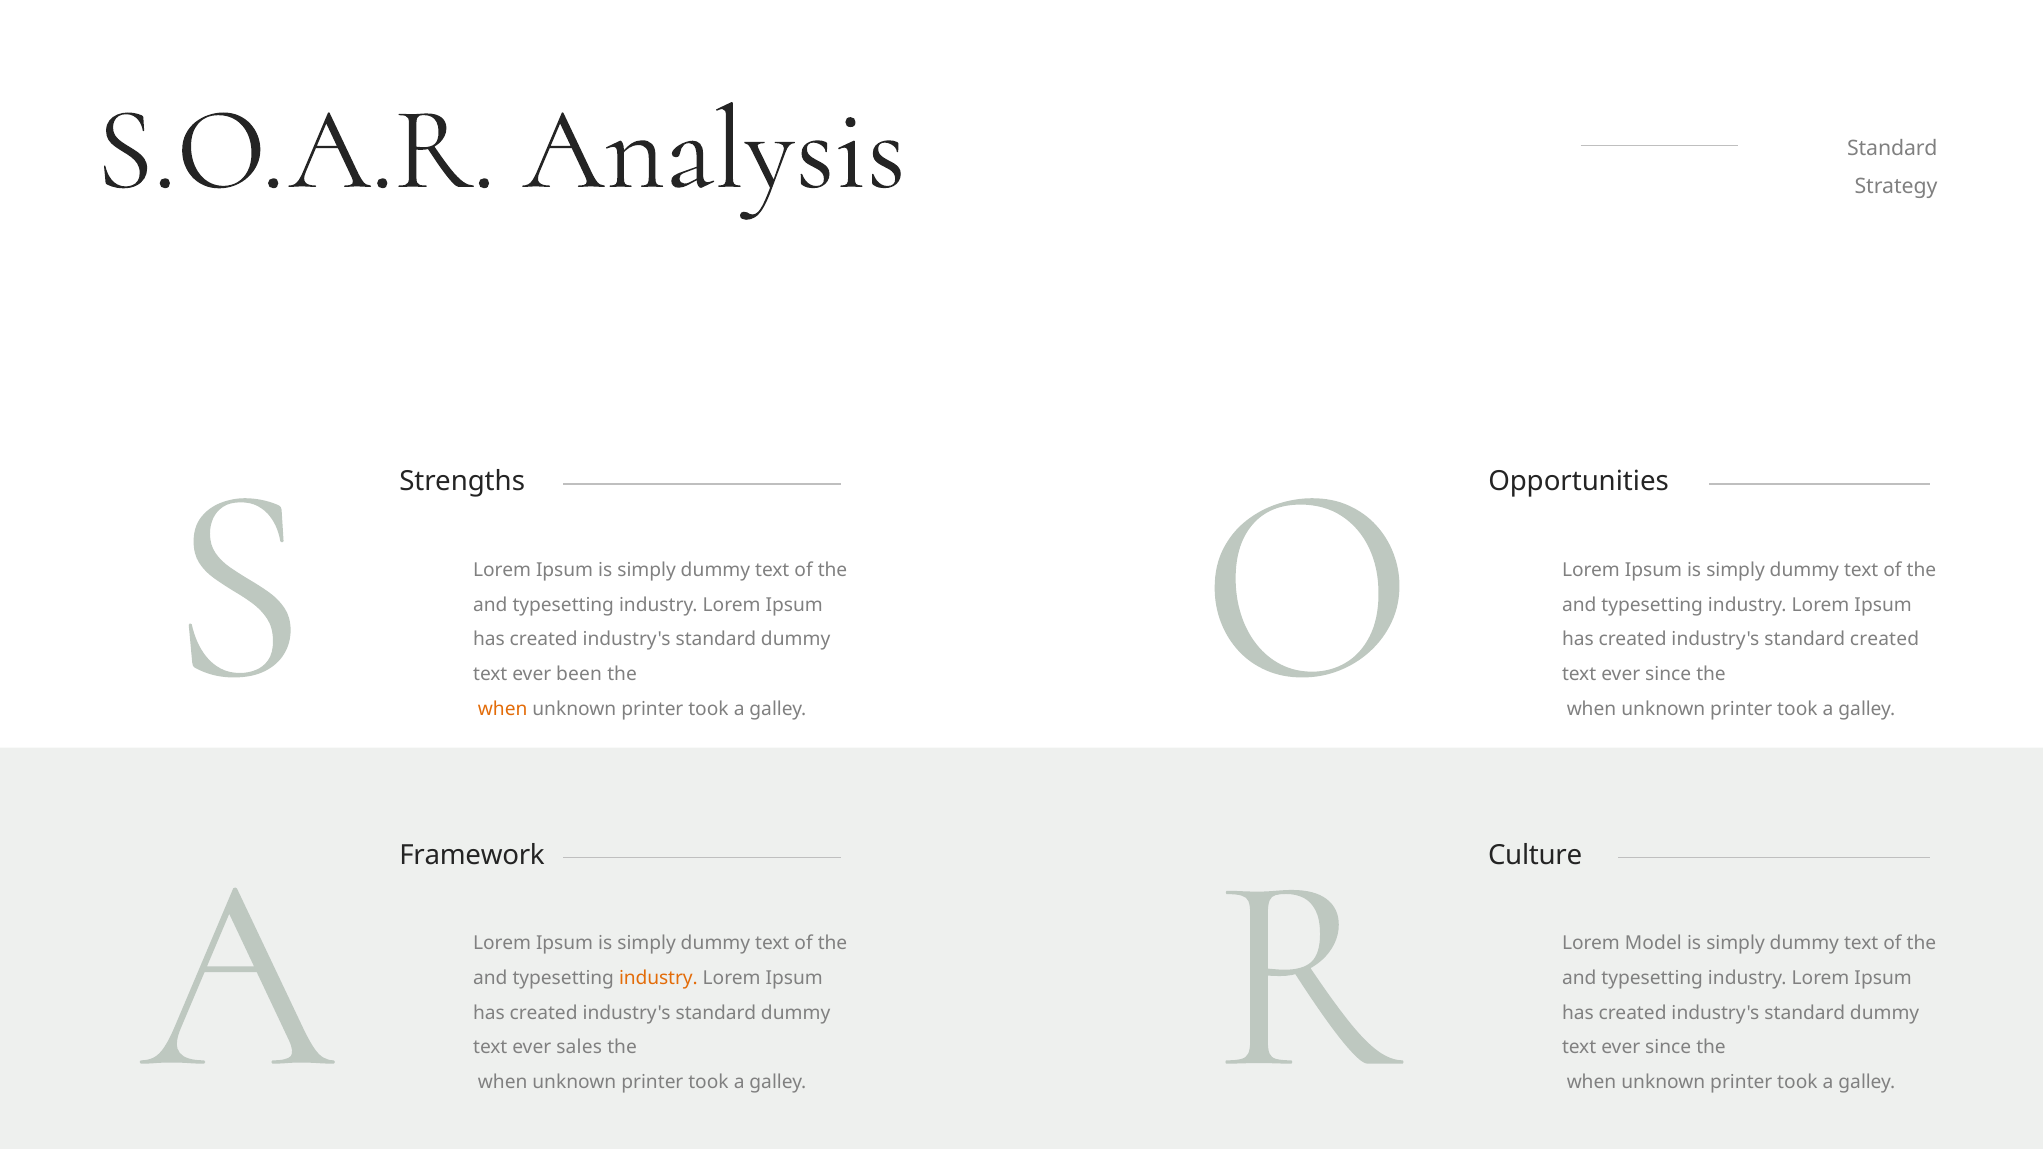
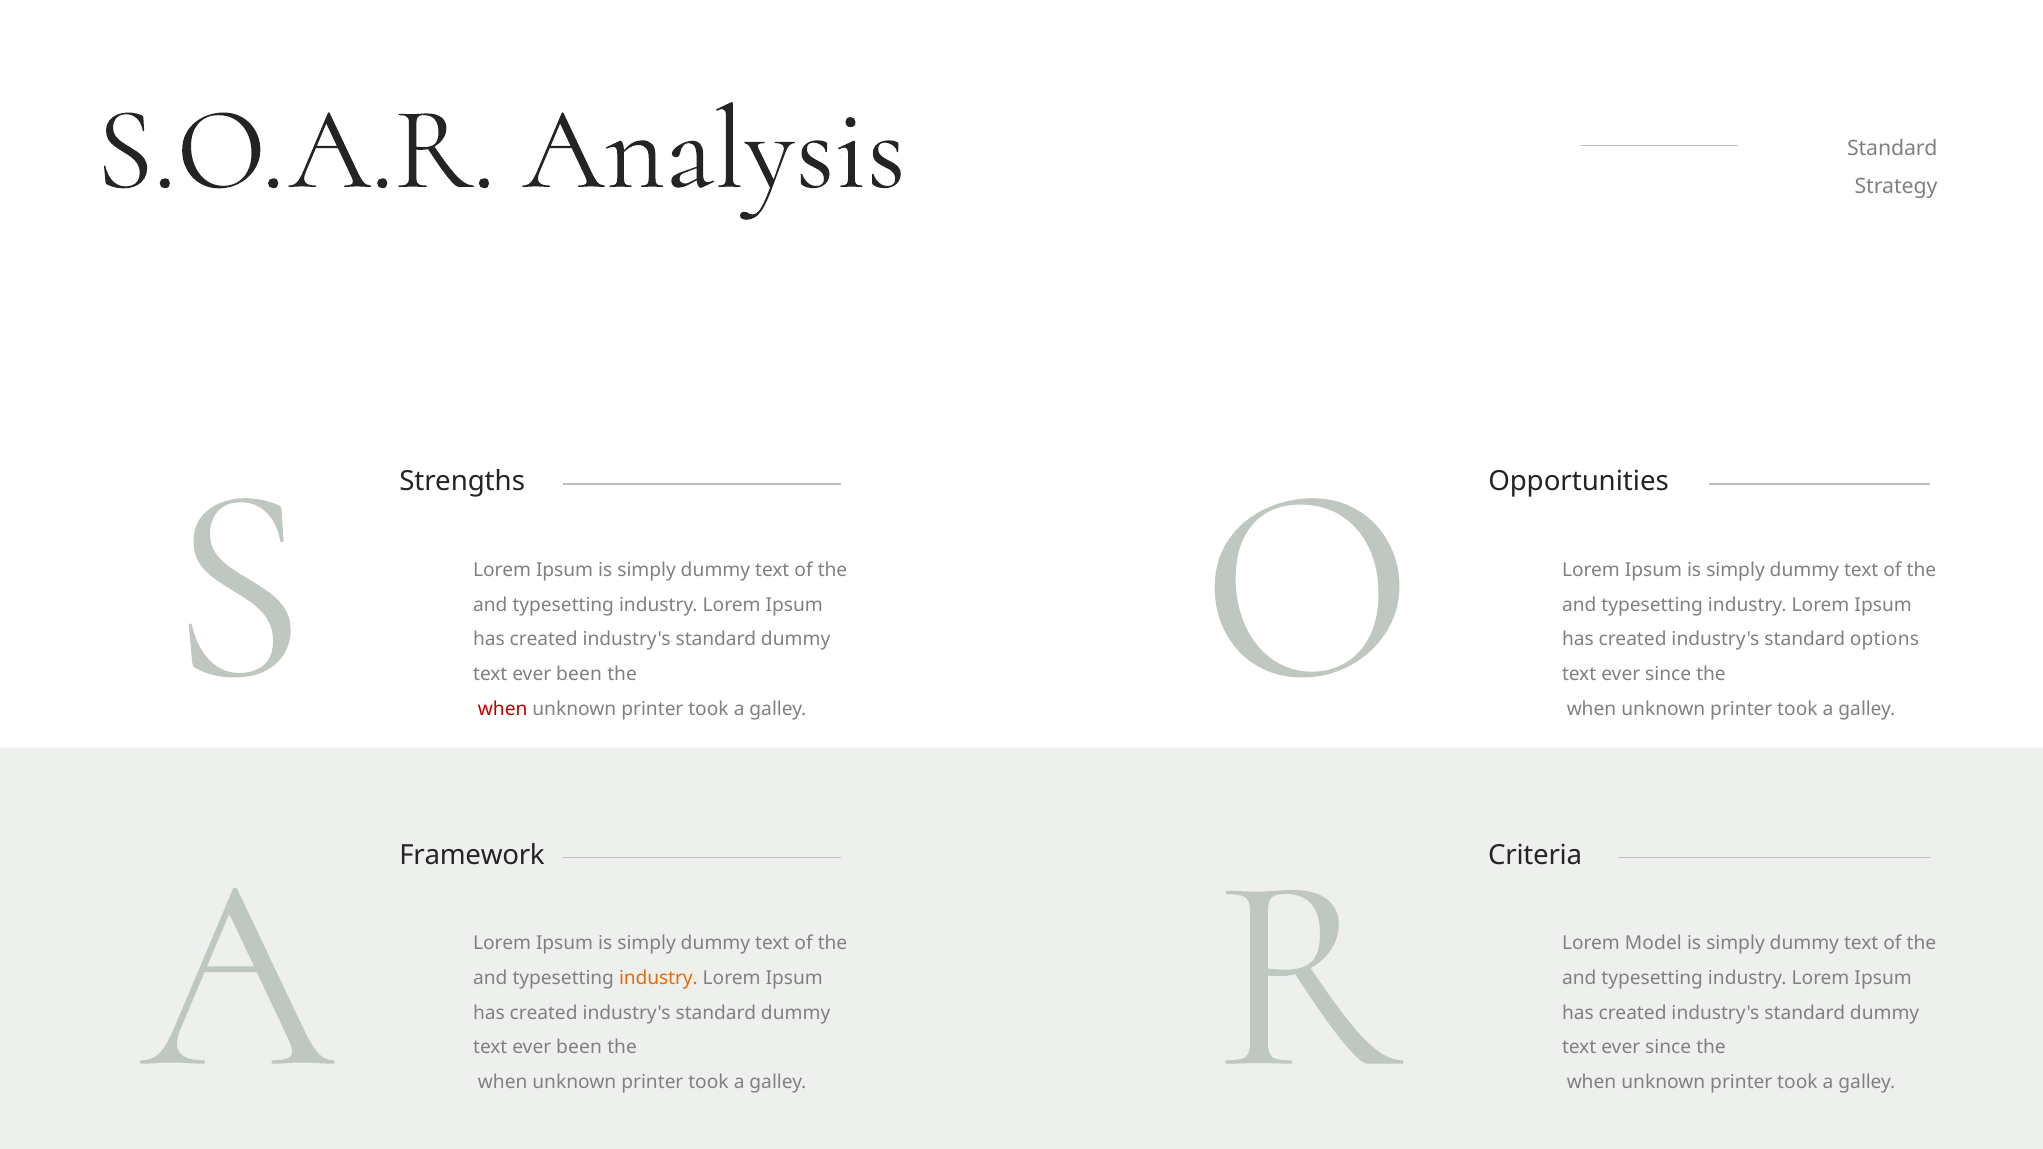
standard created: created -> options (1884, 640)
when colour: orange -> red (503, 709)
Culture: Culture -> Criteria (1535, 855)
sales: sales -> been (579, 1047)
